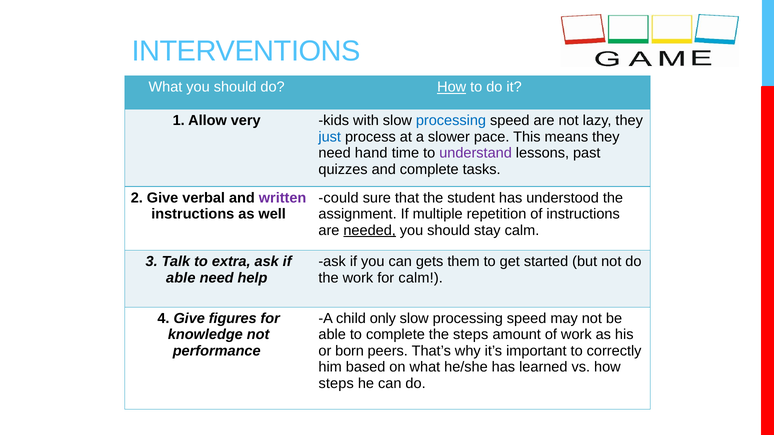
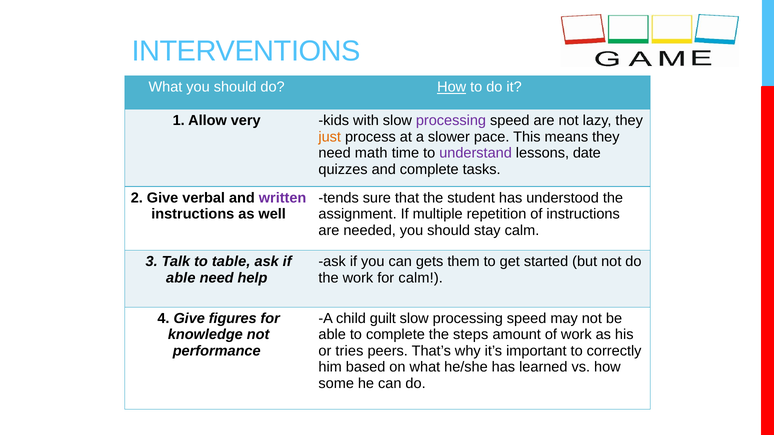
processing colour: blue -> purple (451, 121)
just colour: blue -> orange (330, 137)
hand: hand -> math (371, 153)
past: past -> date (587, 153)
could: could -> tends (339, 198)
needed underline: present -> none (370, 230)
extra: extra -> table (231, 262)
only: only -> guilt (383, 319)
born: born -> tries (349, 351)
steps: steps -> some (336, 384)
